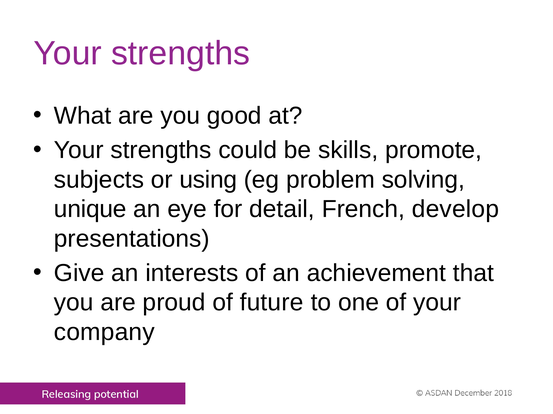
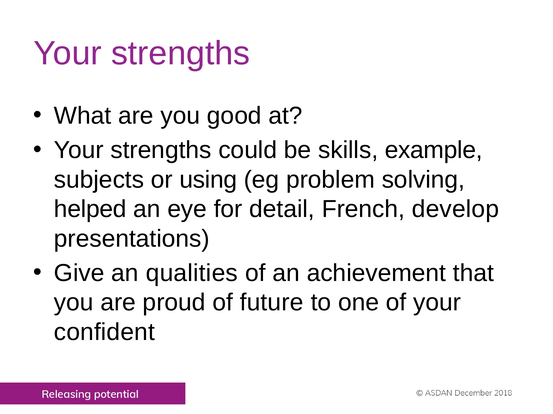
promote: promote -> example (434, 150)
unique: unique -> helped (90, 210)
interests: interests -> qualities (192, 273)
company: company -> confident (104, 333)
